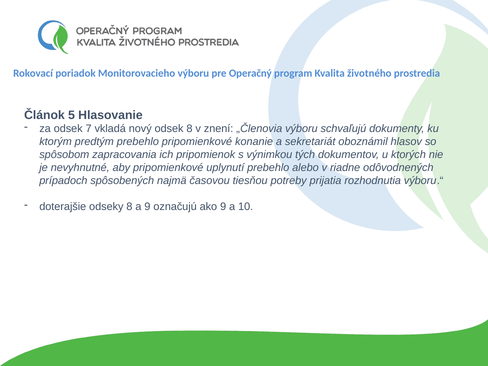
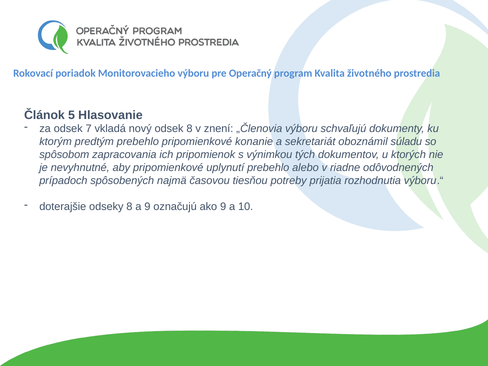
hlasov: hlasov -> súladu (406, 142)
